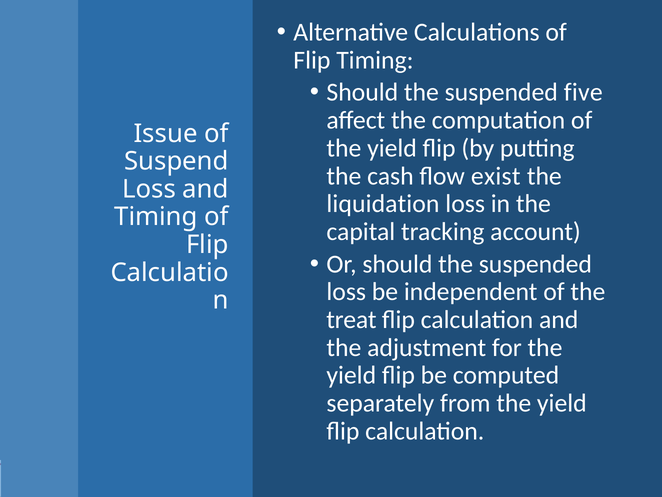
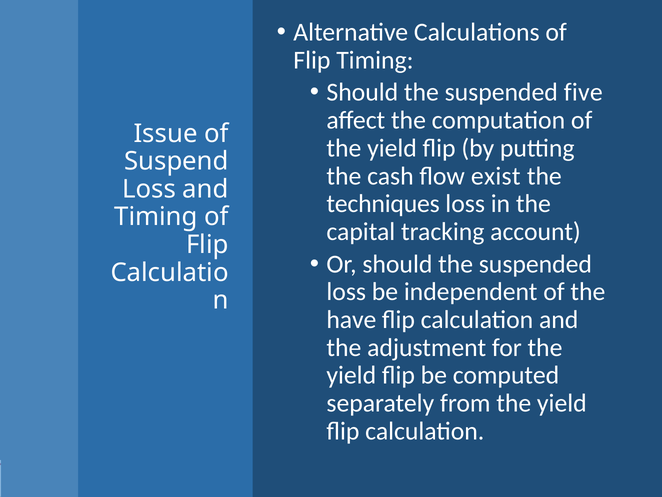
liquidation: liquidation -> techniques (383, 204)
treat: treat -> have (351, 319)
